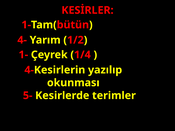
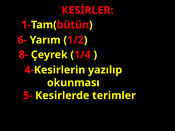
4-: 4- -> 6- (22, 40)
1-: 1- -> 8- (23, 55)
